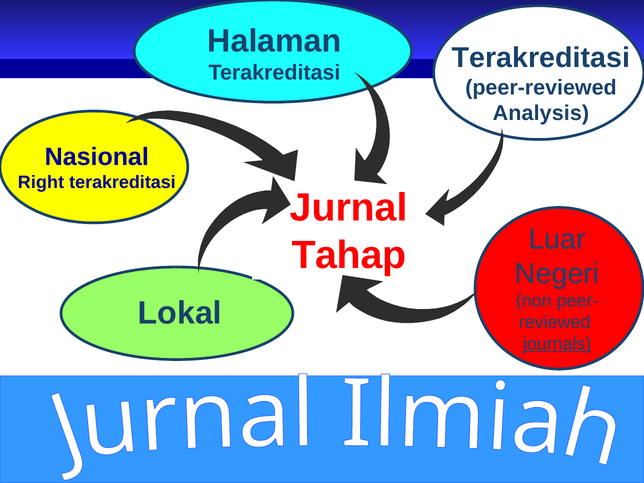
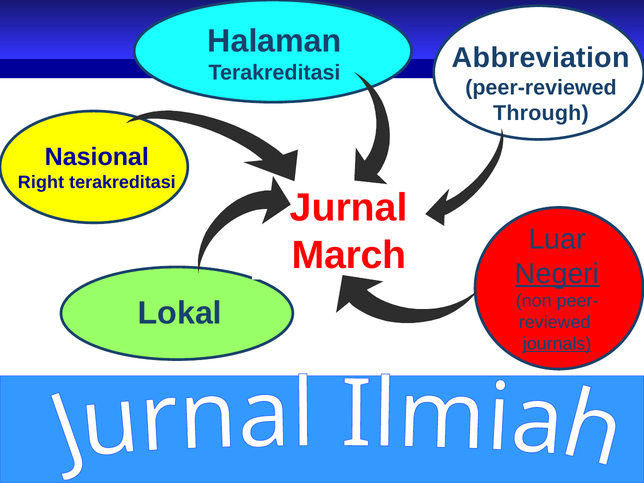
Terakreditasi: Terakreditasi -> Abbreviation (541, 58)
Analysis: Analysis -> Through (541, 113)
Tahap: Tahap -> March (349, 255)
Negeri underline: none -> present (557, 274)
